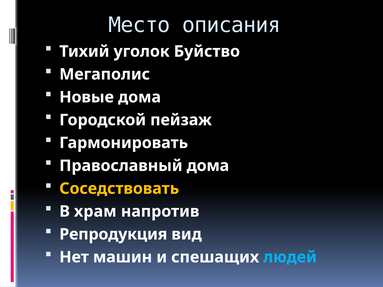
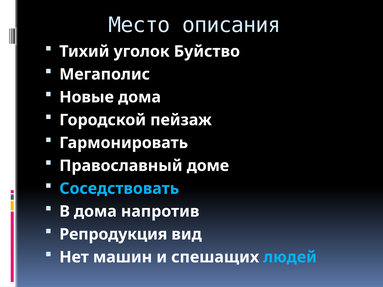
Православный дома: дома -> доме (208, 166)
Соседствовать colour: yellow -> light blue (119, 189)
В храм: храм -> дома (95, 212)
